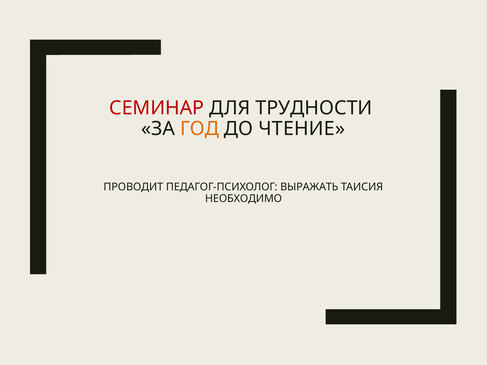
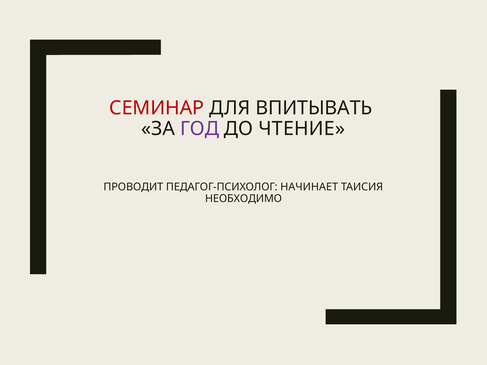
ТРУДНОСТИ: ТРУДНОСТИ -> ВПИТЫВАТЬ (314, 108)
ГОД colour: orange -> purple (200, 129)
ВЫРАЖАТЬ: ВЫРАЖАТЬ -> НАЧИНАЕТ (309, 187)
